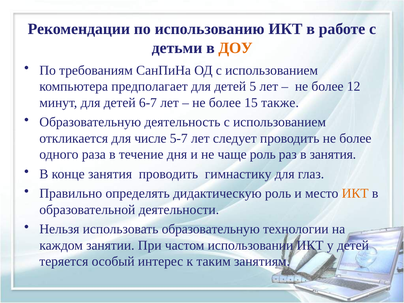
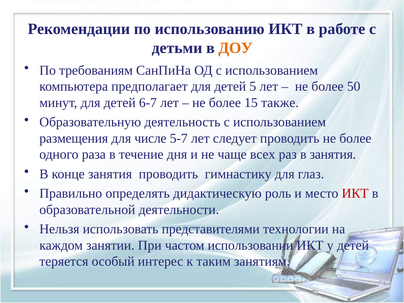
12: 12 -> 50 (354, 86)
откликается: откликается -> размещения (74, 138)
чаще роль: роль -> всех (263, 154)
ИКТ colour: orange -> red (355, 194)
использовать образовательную: образовательную -> представителями (211, 229)
